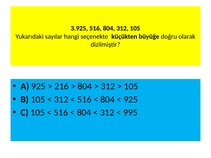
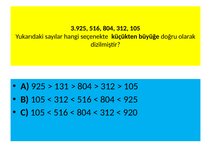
216: 216 -> 131 (62, 86)
995: 995 -> 920 (130, 113)
